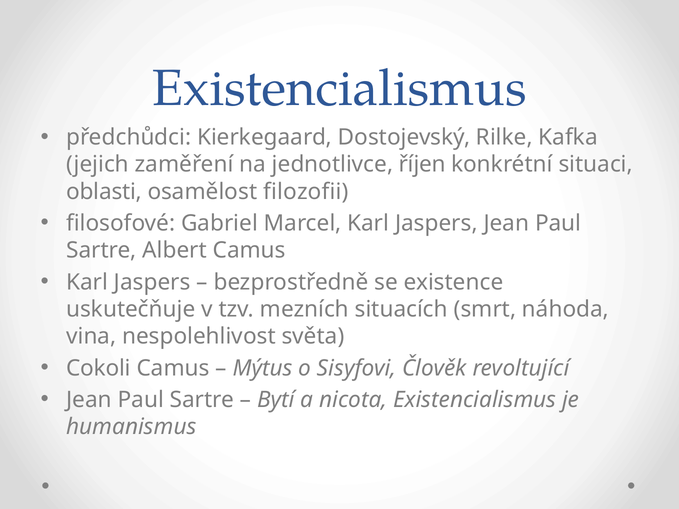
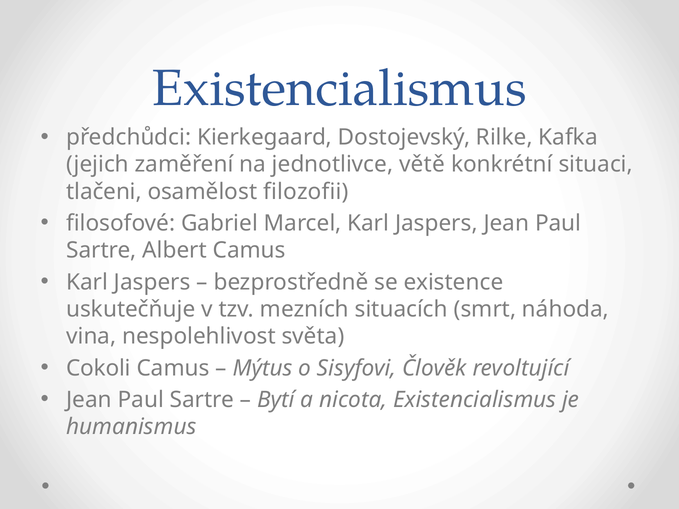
říjen: říjen -> větě (422, 165)
oblasti: oblasti -> tlačeni (104, 192)
